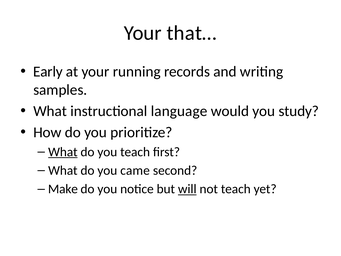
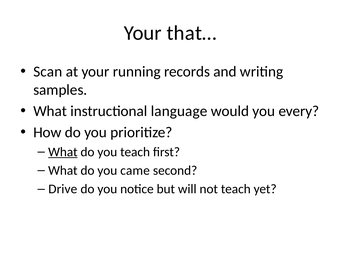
Early: Early -> Scan (48, 72)
study: study -> every (299, 111)
Make: Make -> Drive (63, 189)
will underline: present -> none (187, 189)
